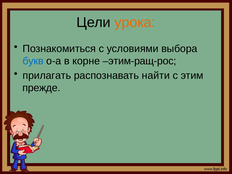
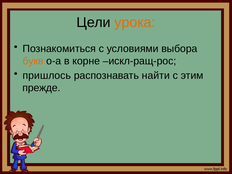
букв colour: blue -> orange (33, 61)
этим-ращ-рос: этим-ращ-рос -> искл-ращ-рос (140, 61)
прилагать: прилагать -> пришлось (47, 75)
